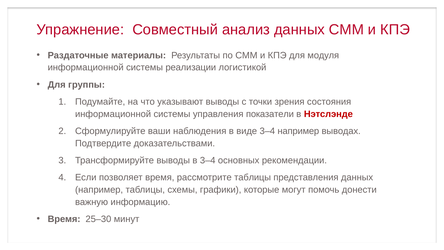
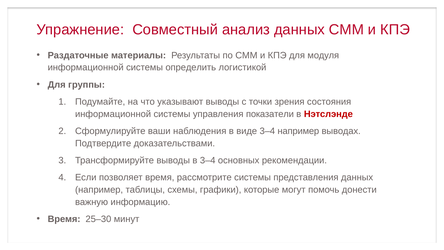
реализации: реализации -> определить (191, 67)
рассмотрите таблицы: таблицы -> системы (253, 177)
